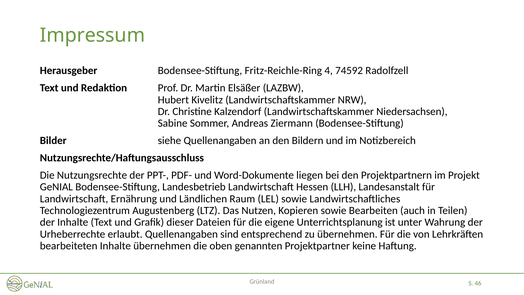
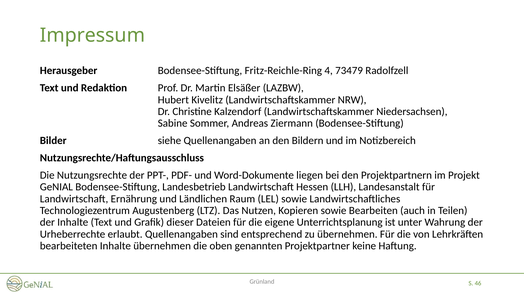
74592: 74592 -> 73479 (349, 71)
